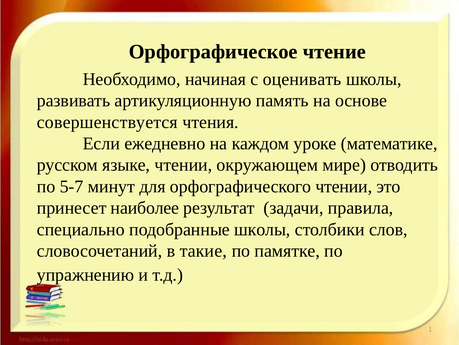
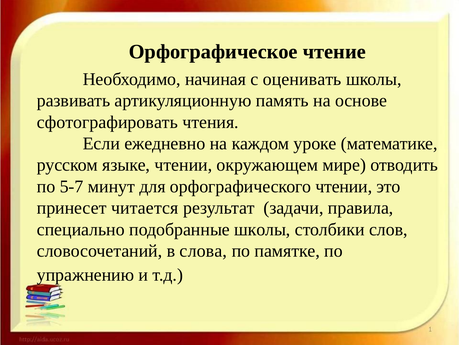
совершенствуется: совершенствуется -> сфотографировать (107, 122)
наиболее: наиболее -> читается (145, 208)
такие: такие -> слова (203, 250)
